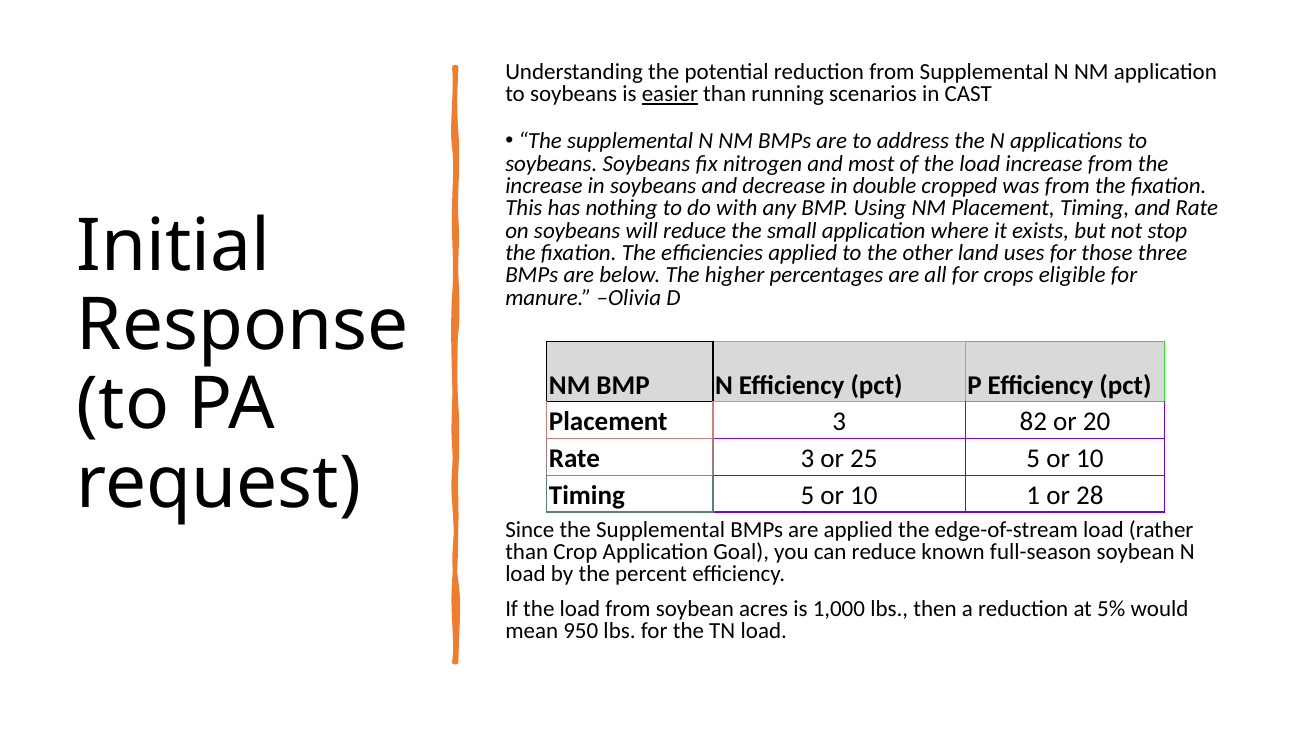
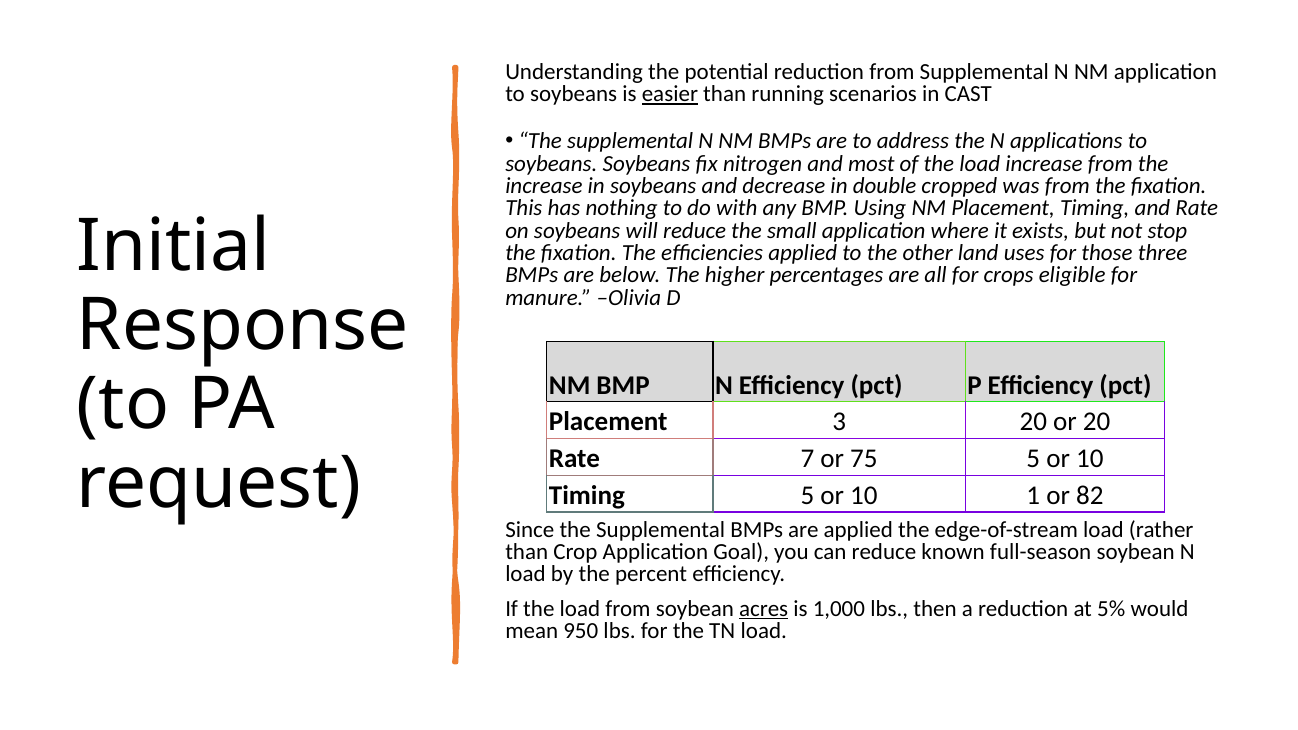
3 82: 82 -> 20 (1033, 422)
Rate 3: 3 -> 7 (807, 459)
25: 25 -> 75 (864, 459)
28: 28 -> 82 (1090, 496)
acres underline: none -> present (764, 609)
